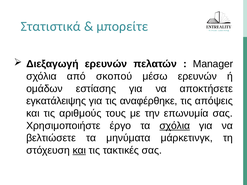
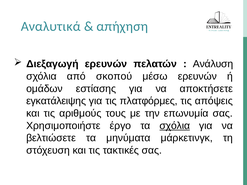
Στατιστικά: Στατιστικά -> Αναλυτικά (51, 26)
μπορείτε: μπορείτε -> απήχηση (122, 26)
Manager: Manager -> Ανάλυση (213, 64)
αναφέρθηκε: αναφέρθηκε -> πλατφόρμες (149, 101)
και underline: present -> none (79, 150)
